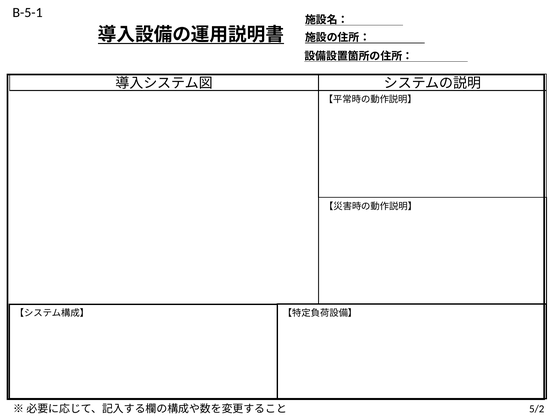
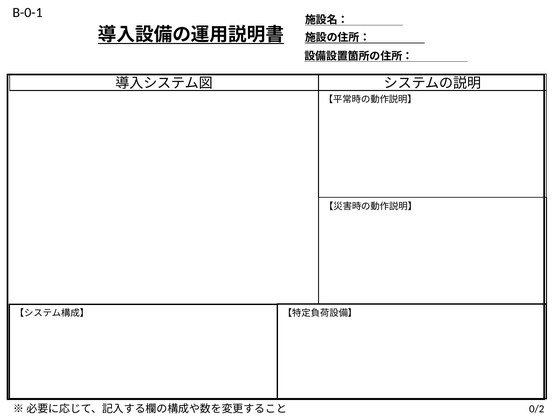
B-5-1: B-5-1 -> B-0-1 (28, 13)
5/2: 5/2 -> 0/2 (537, 409)
